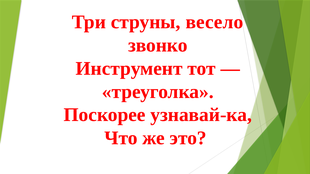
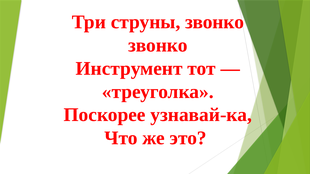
струны весело: весело -> звонко (215, 22)
